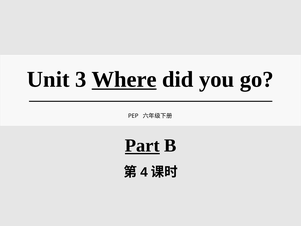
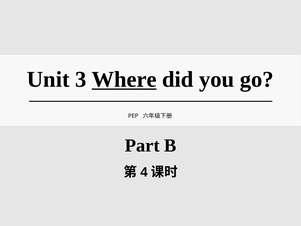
Part underline: present -> none (142, 146)
